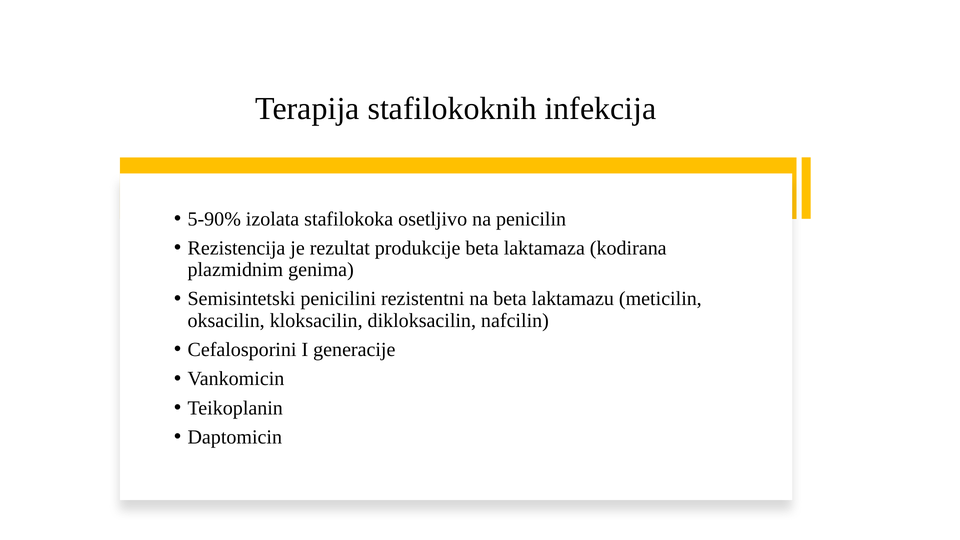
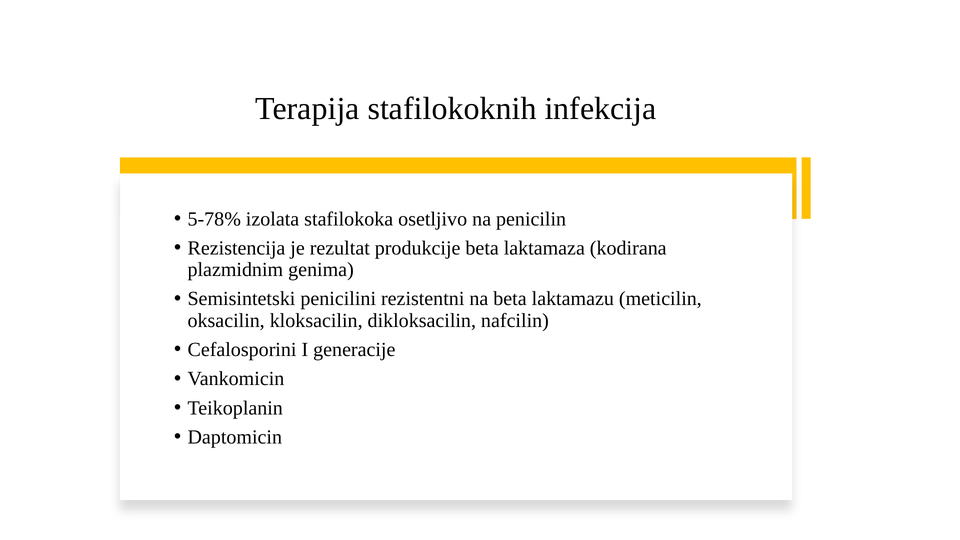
5-90%: 5-90% -> 5-78% (214, 219)
